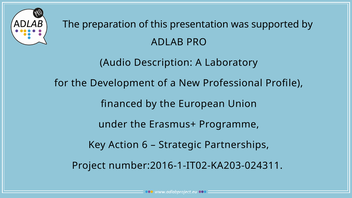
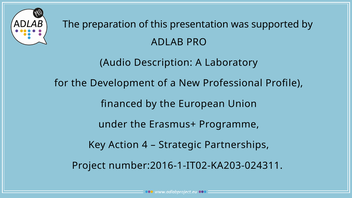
6: 6 -> 4 (145, 145)
